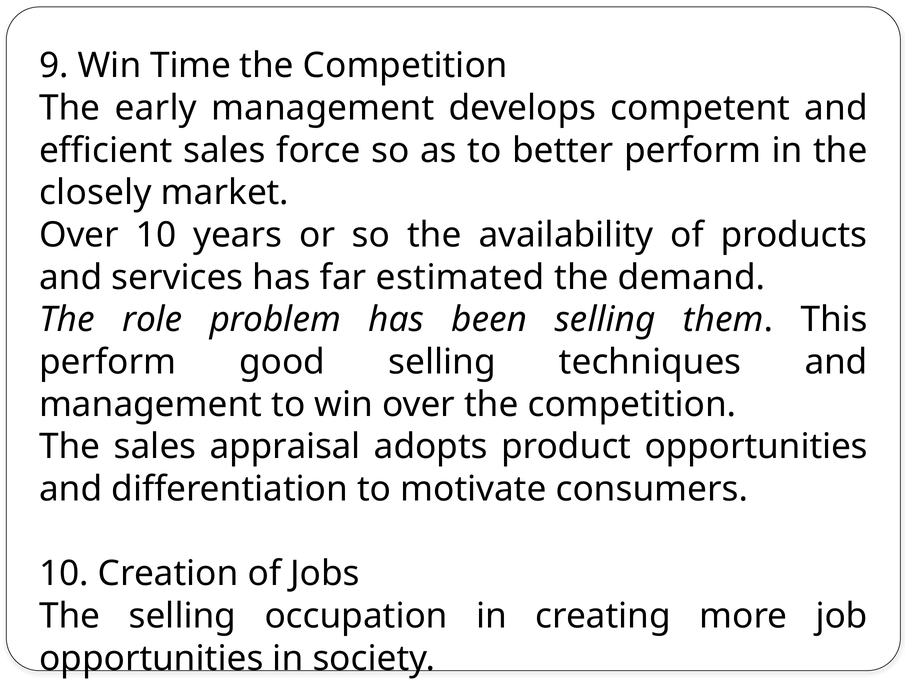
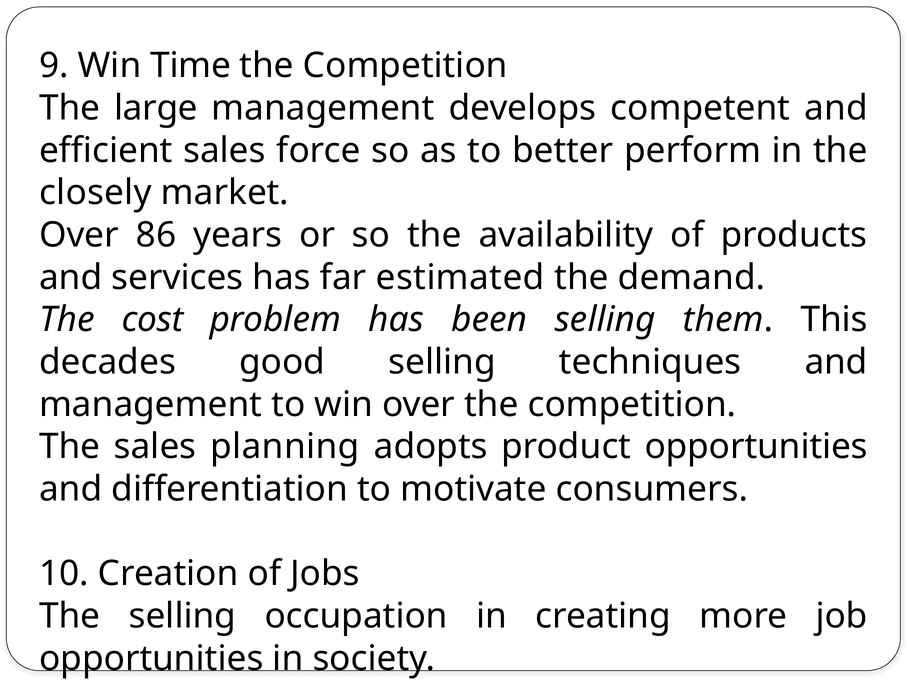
early: early -> large (156, 108)
Over 10: 10 -> 86 (156, 235)
role: role -> cost (152, 320)
perform: perform -> decades (108, 362)
appraisal: appraisal -> planning (285, 447)
